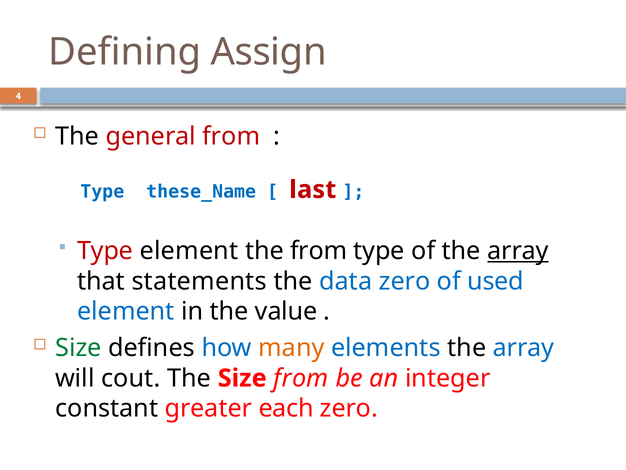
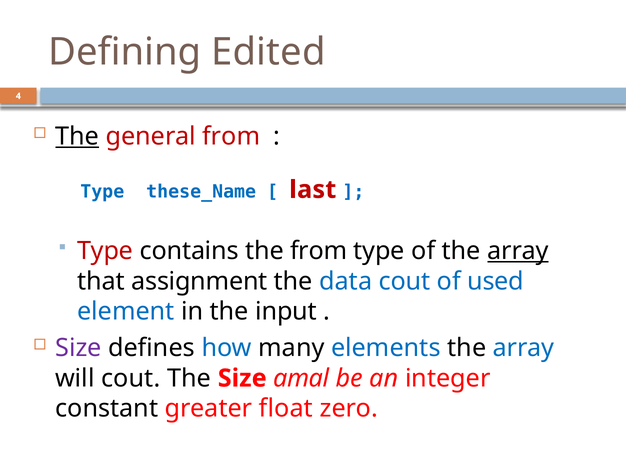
Assign: Assign -> Edited (268, 52)
The underline: none -> present (77, 136)
Type element: element -> contains (189, 251)
statements: statements -> assignment (199, 281)
data zero: zero -> cout (405, 281)
value: value -> input (286, 311)
Size colour: green -> purple (78, 348)
many colour: orange -> black (291, 348)
Size from: from -> amal (301, 378)
each: each -> float (286, 408)
